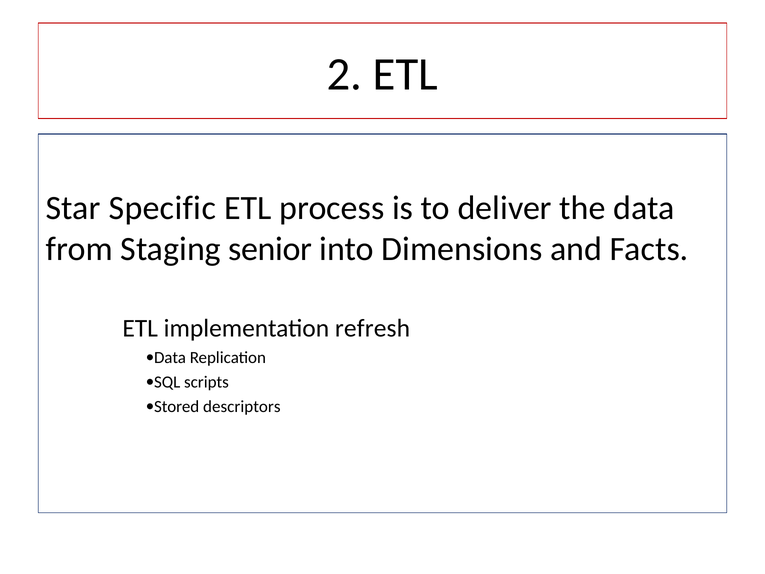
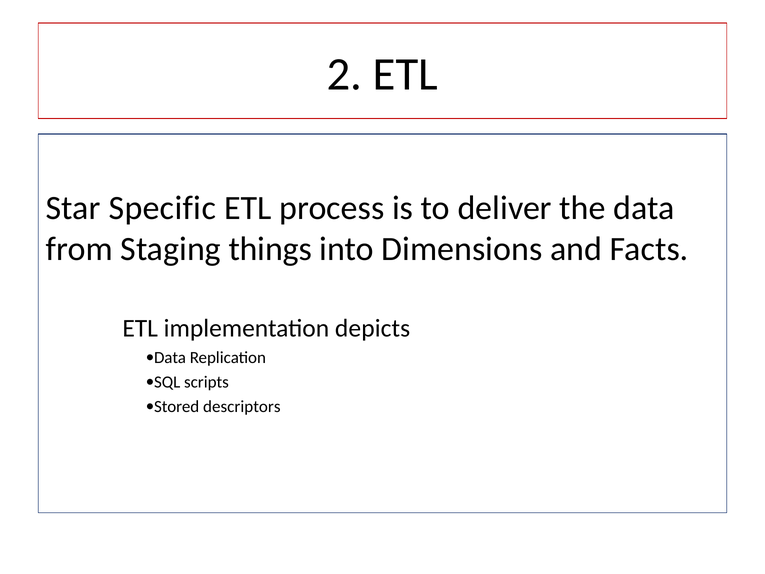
senior: senior -> things (270, 249)
refresh: refresh -> depicts (373, 328)
